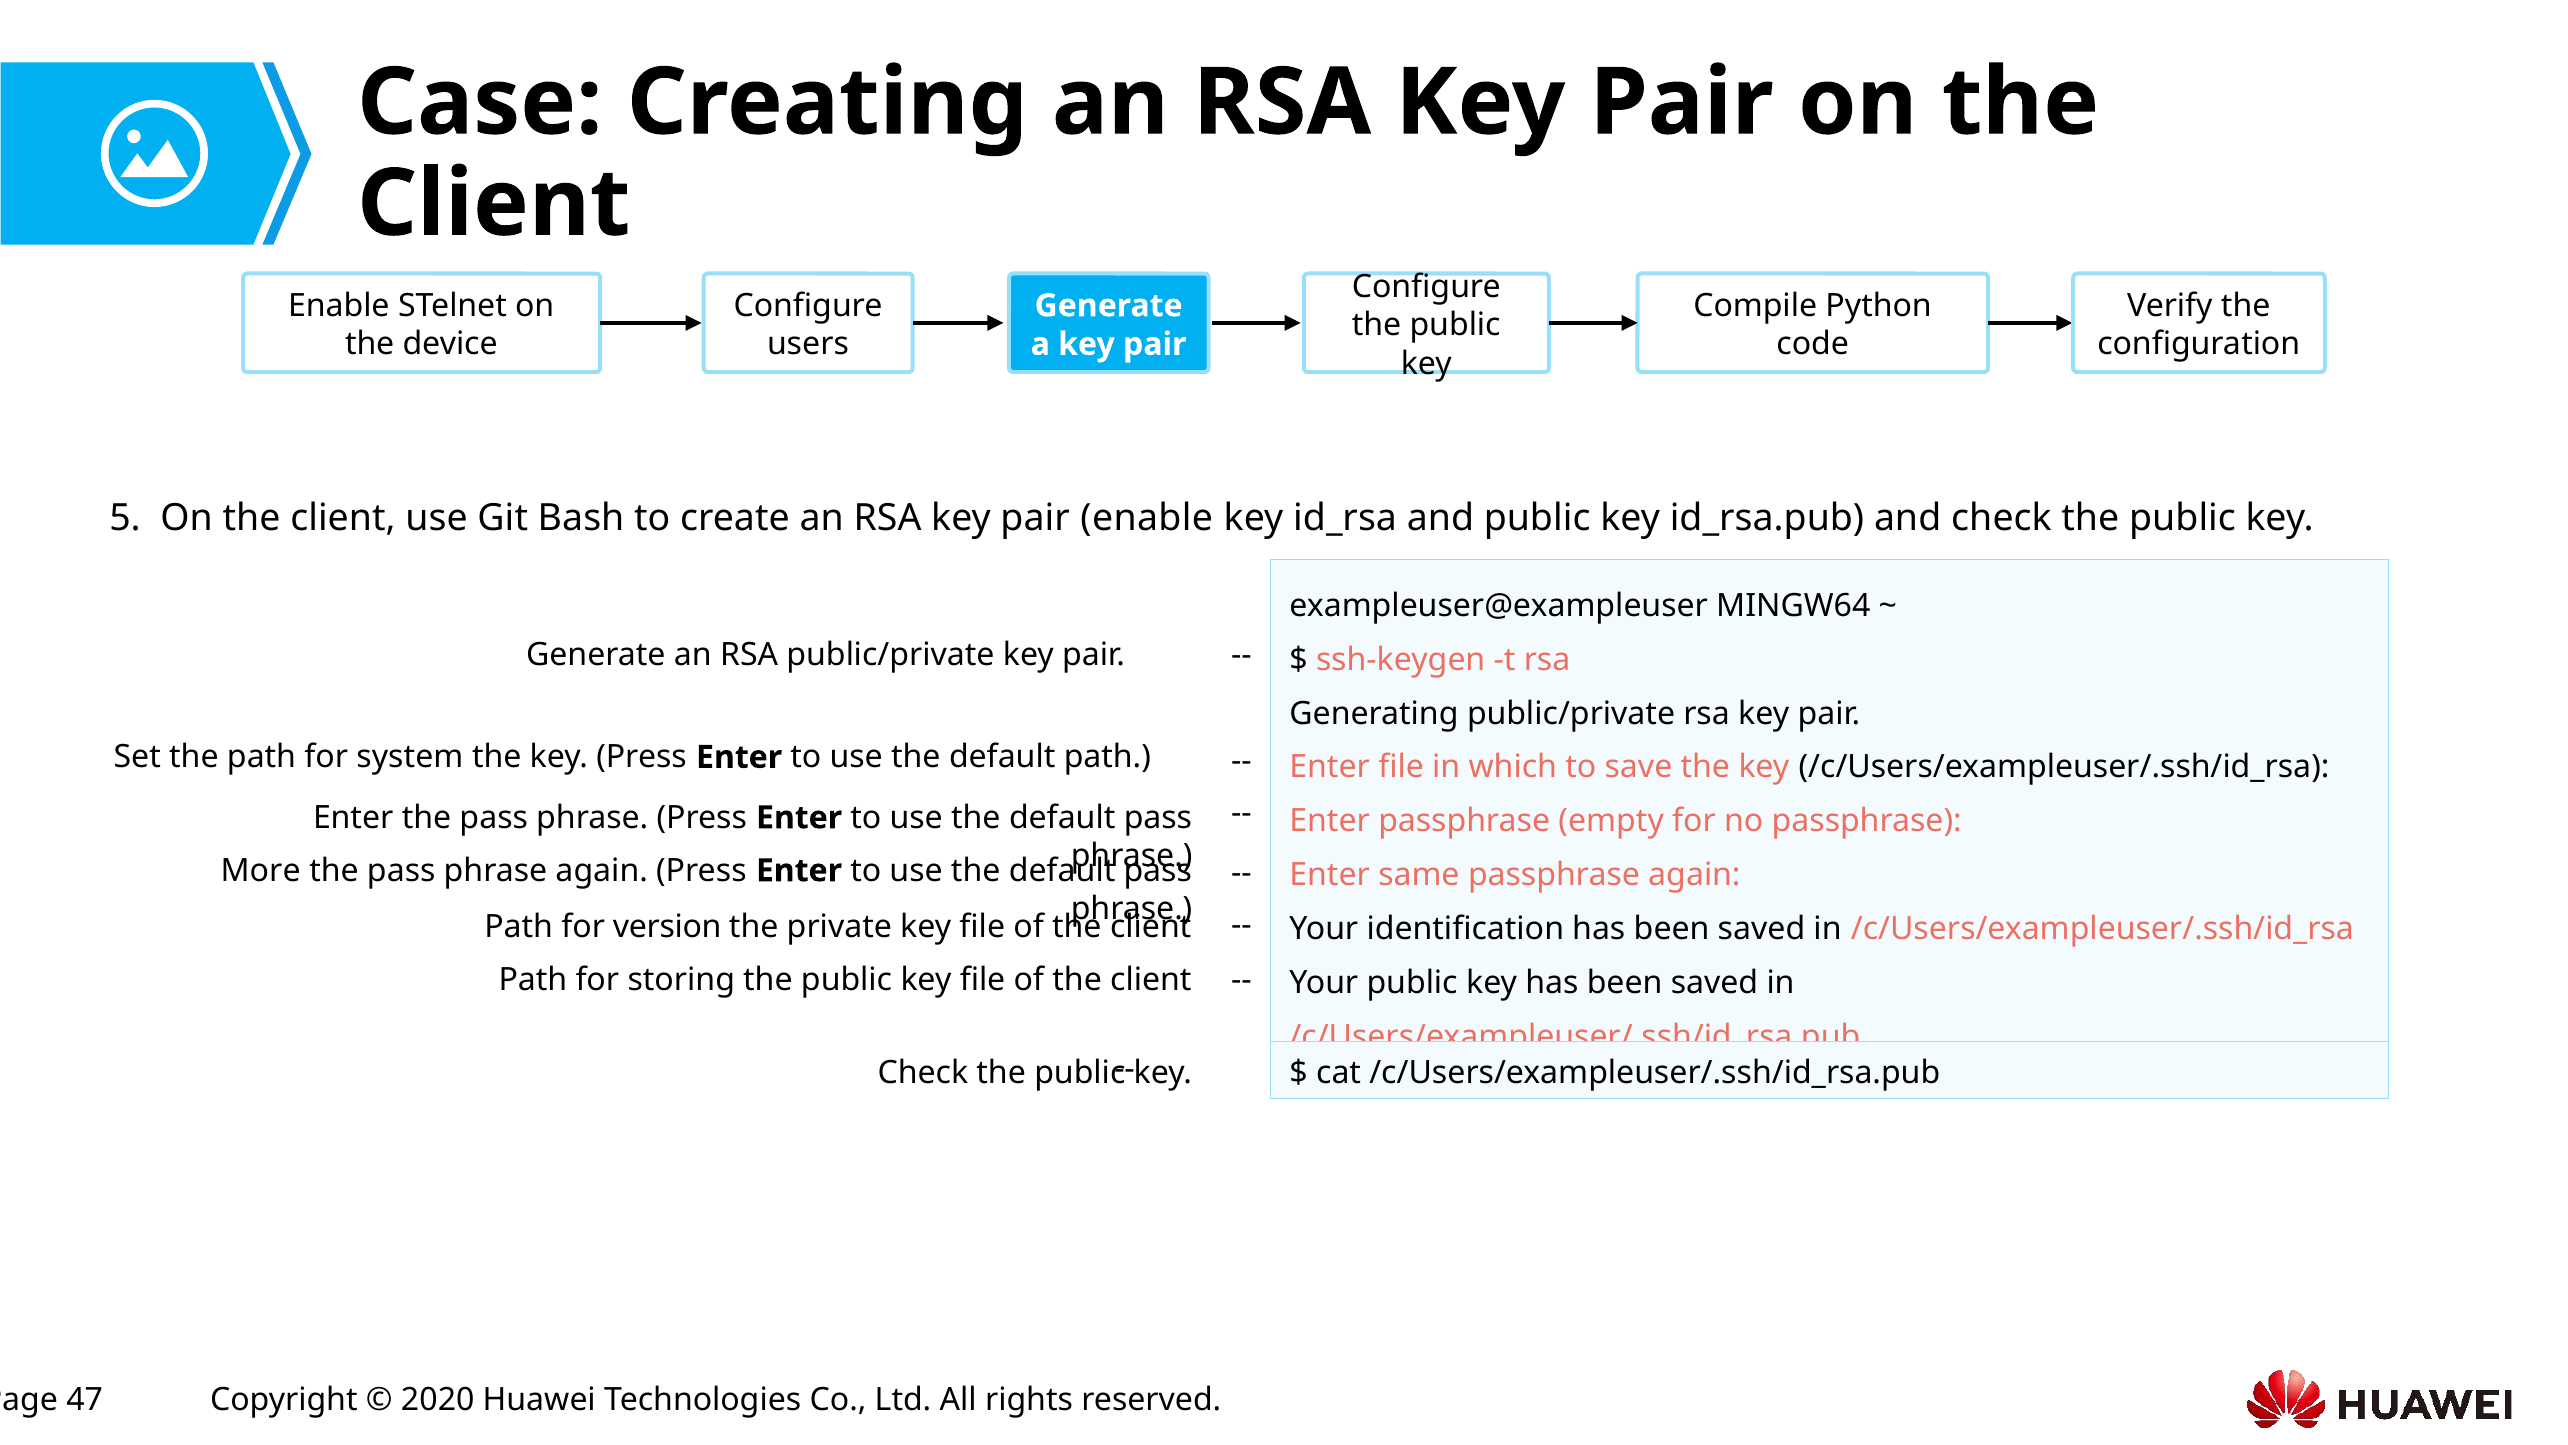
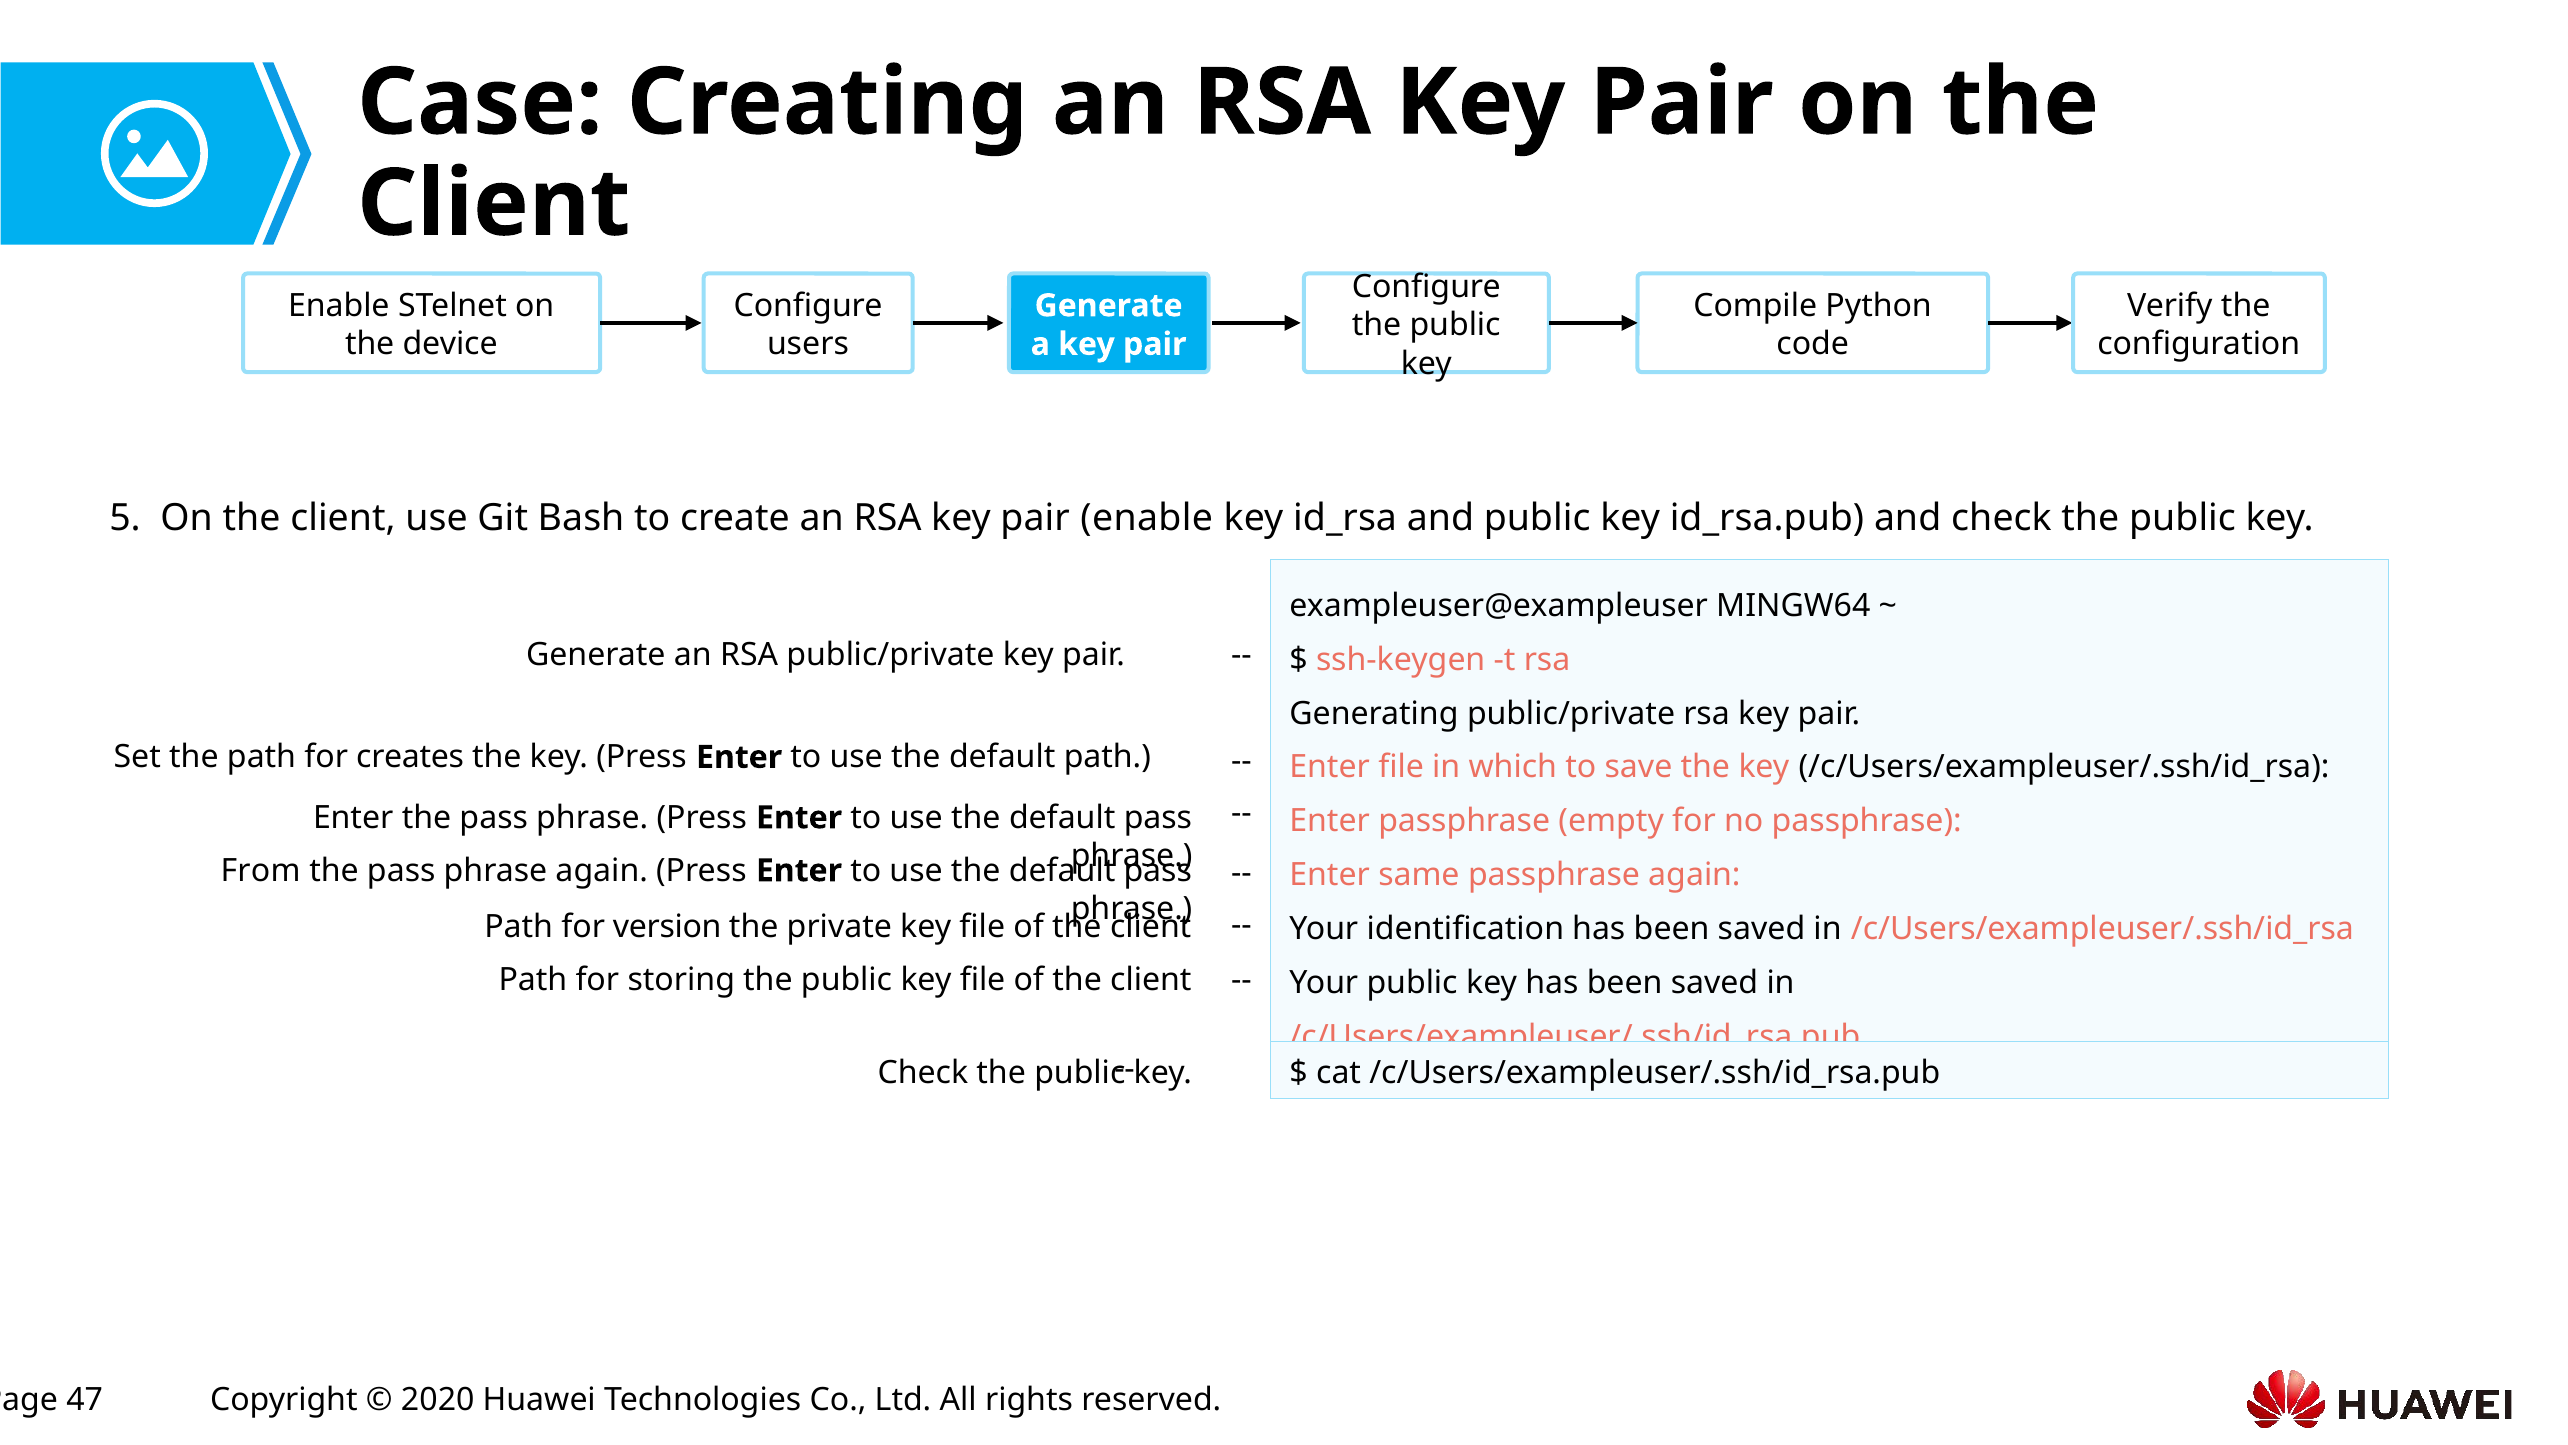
system: system -> creates (410, 757)
More: More -> From (261, 870)
